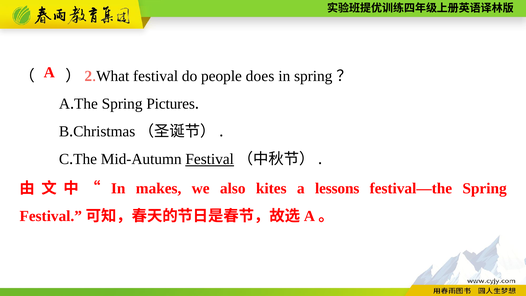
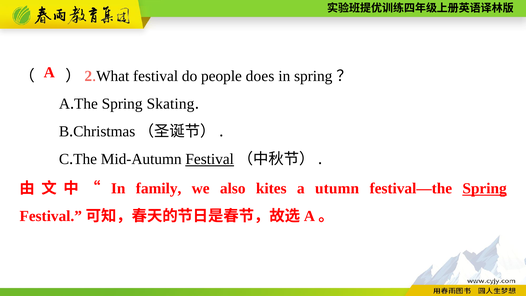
Pictures: Pictures -> Skating (170, 104)
makes: makes -> family (159, 189)
lessons: lessons -> utumn (337, 189)
Spring underline: none -> present (485, 189)
